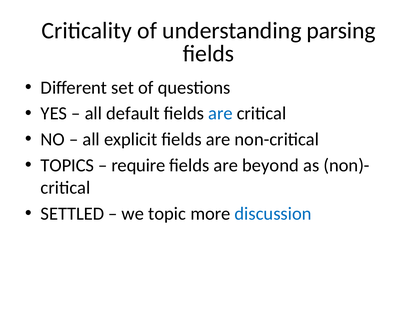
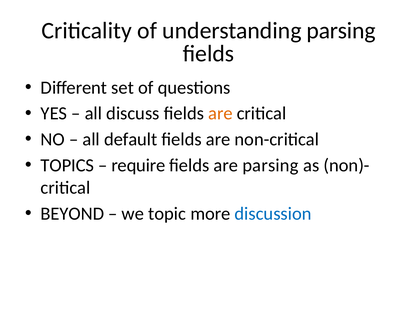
default: default -> discuss (133, 113)
are colour: blue -> orange (220, 113)
explicit: explicit -> default (131, 139)
are beyond: beyond -> parsing (270, 165)
SETTLED: SETTLED -> BEYOND (72, 214)
